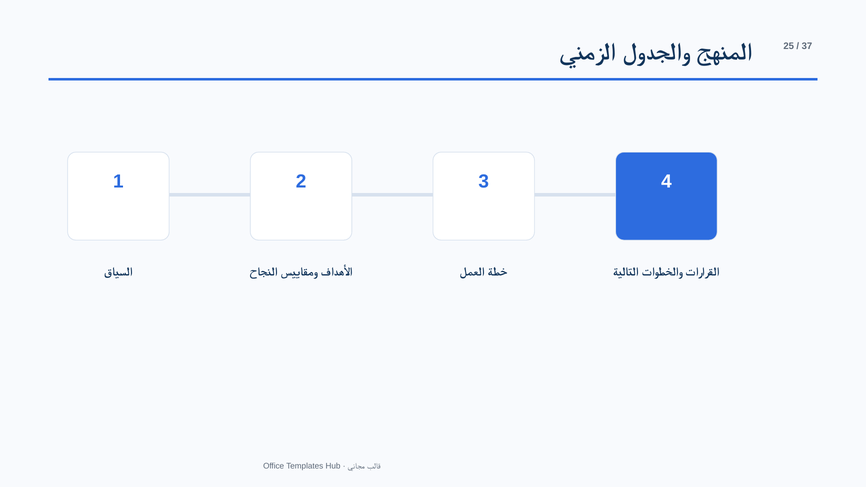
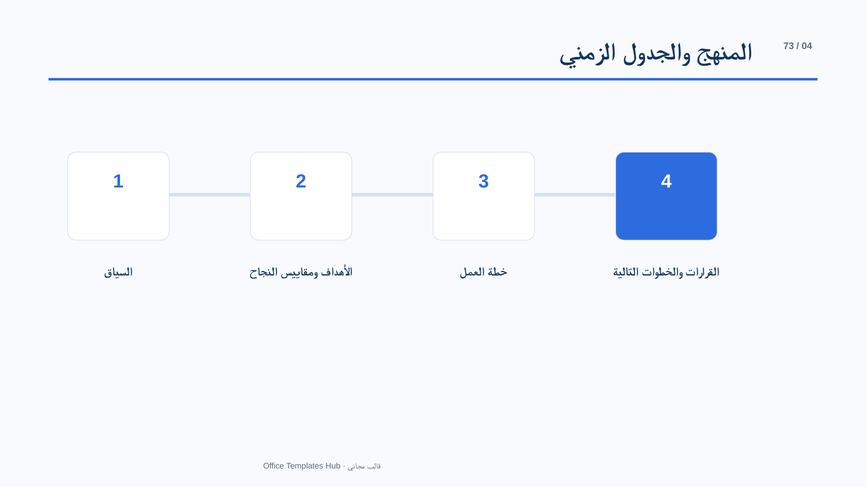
25: 25 -> 73 (789, 46)
37: 37 -> 04 (807, 46)
